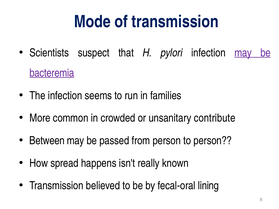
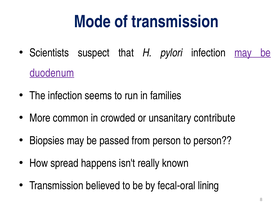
bacteremia: bacteremia -> duodenum (52, 73)
Between: Between -> Biopsies (47, 141)
